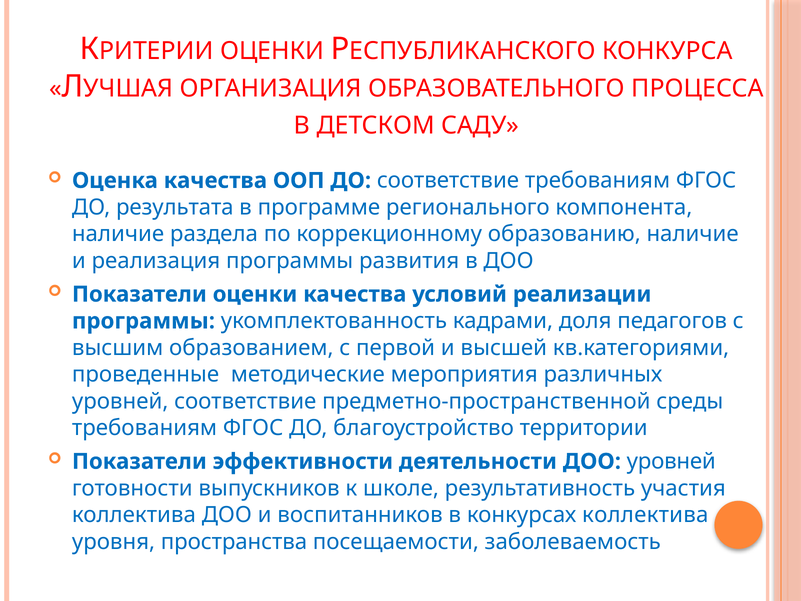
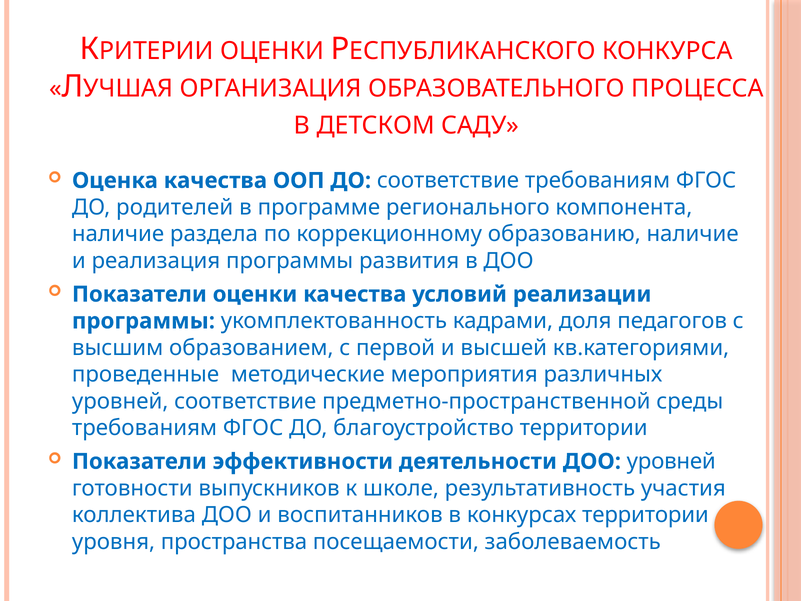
результата: результата -> родителей (175, 207)
конкурсах коллектива: коллектива -> территории (645, 515)
